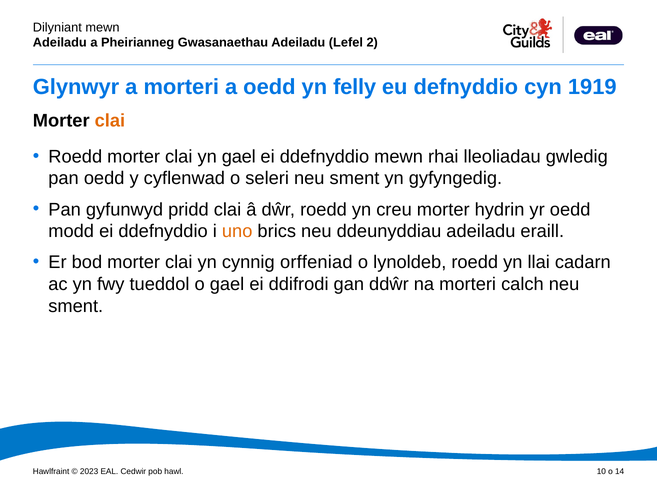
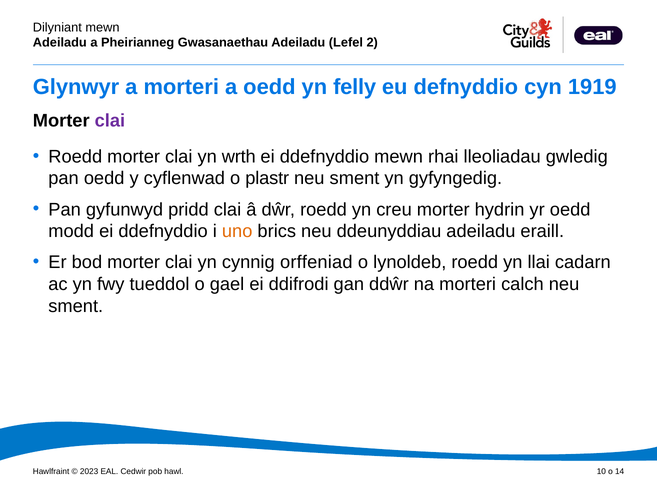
clai colour: orange -> purple (110, 121)
yn gael: gael -> wrth (239, 156)
seleri: seleri -> plastr (267, 178)
